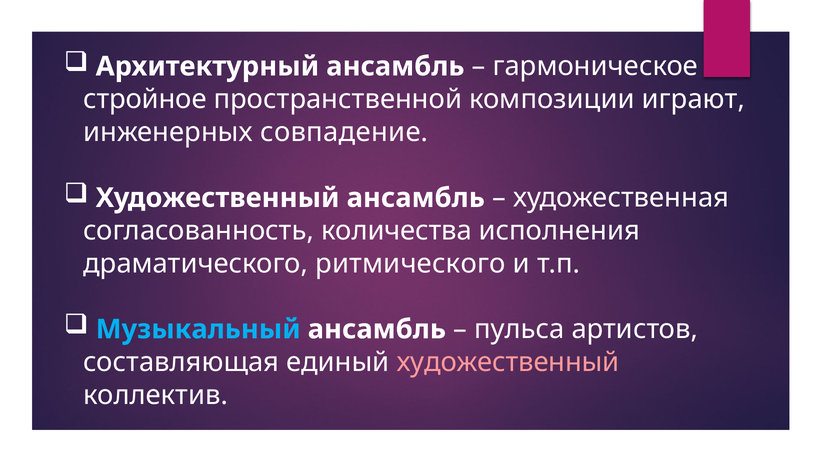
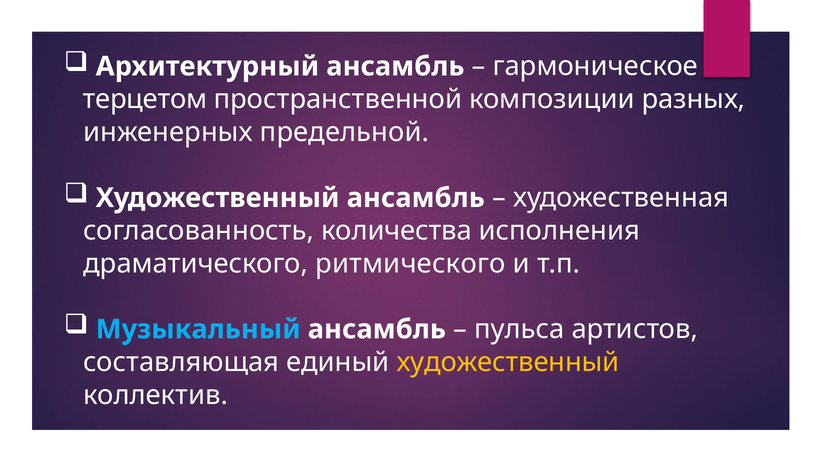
стройное: стройное -> терцетом (145, 99)
играют: играют -> разных (694, 99)
совпадение: совпадение -> предельной (344, 132)
художественный colour: pink -> yellow (508, 362)
